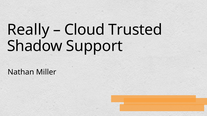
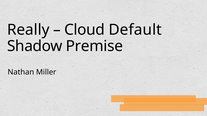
Trusted: Trusted -> Default (135, 30)
Support: Support -> Premise (94, 46)
